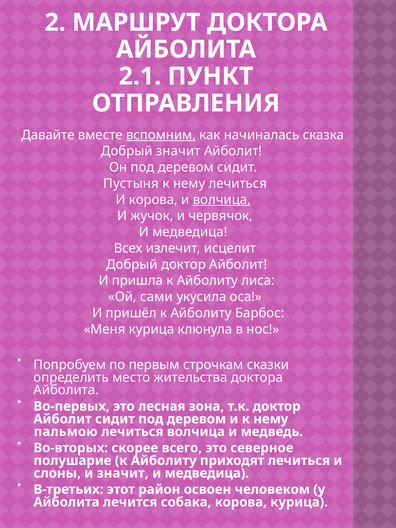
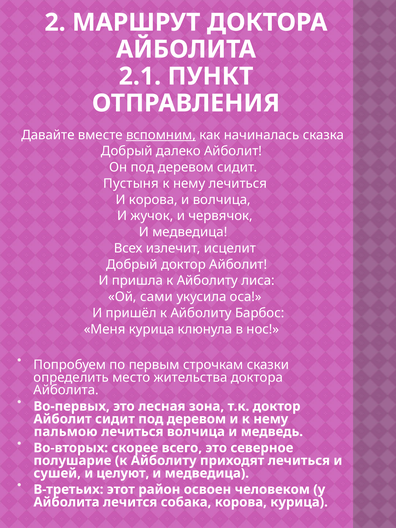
Добрый значит: значит -> далеко (178, 151)
волчица underline: present -> none (222, 200)
слоны: слоны -> сушей (57, 473)
и значит: значит -> целуют (123, 473)
